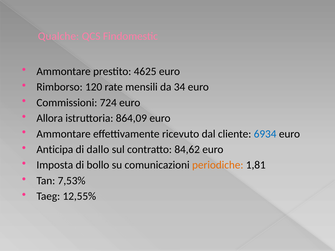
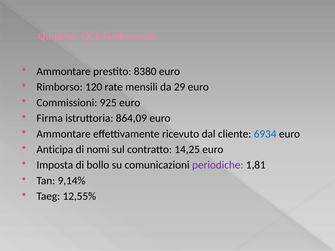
4625: 4625 -> 8380 (145, 71)
34: 34 -> 29 (180, 87)
724: 724 -> 925 (108, 103)
Allora: Allora -> Firma (50, 118)
dallo: dallo -> nomi (98, 150)
84,62: 84,62 -> 14,25 (187, 150)
periodiche colour: orange -> purple (218, 165)
7,53%: 7,53% -> 9,14% (72, 181)
